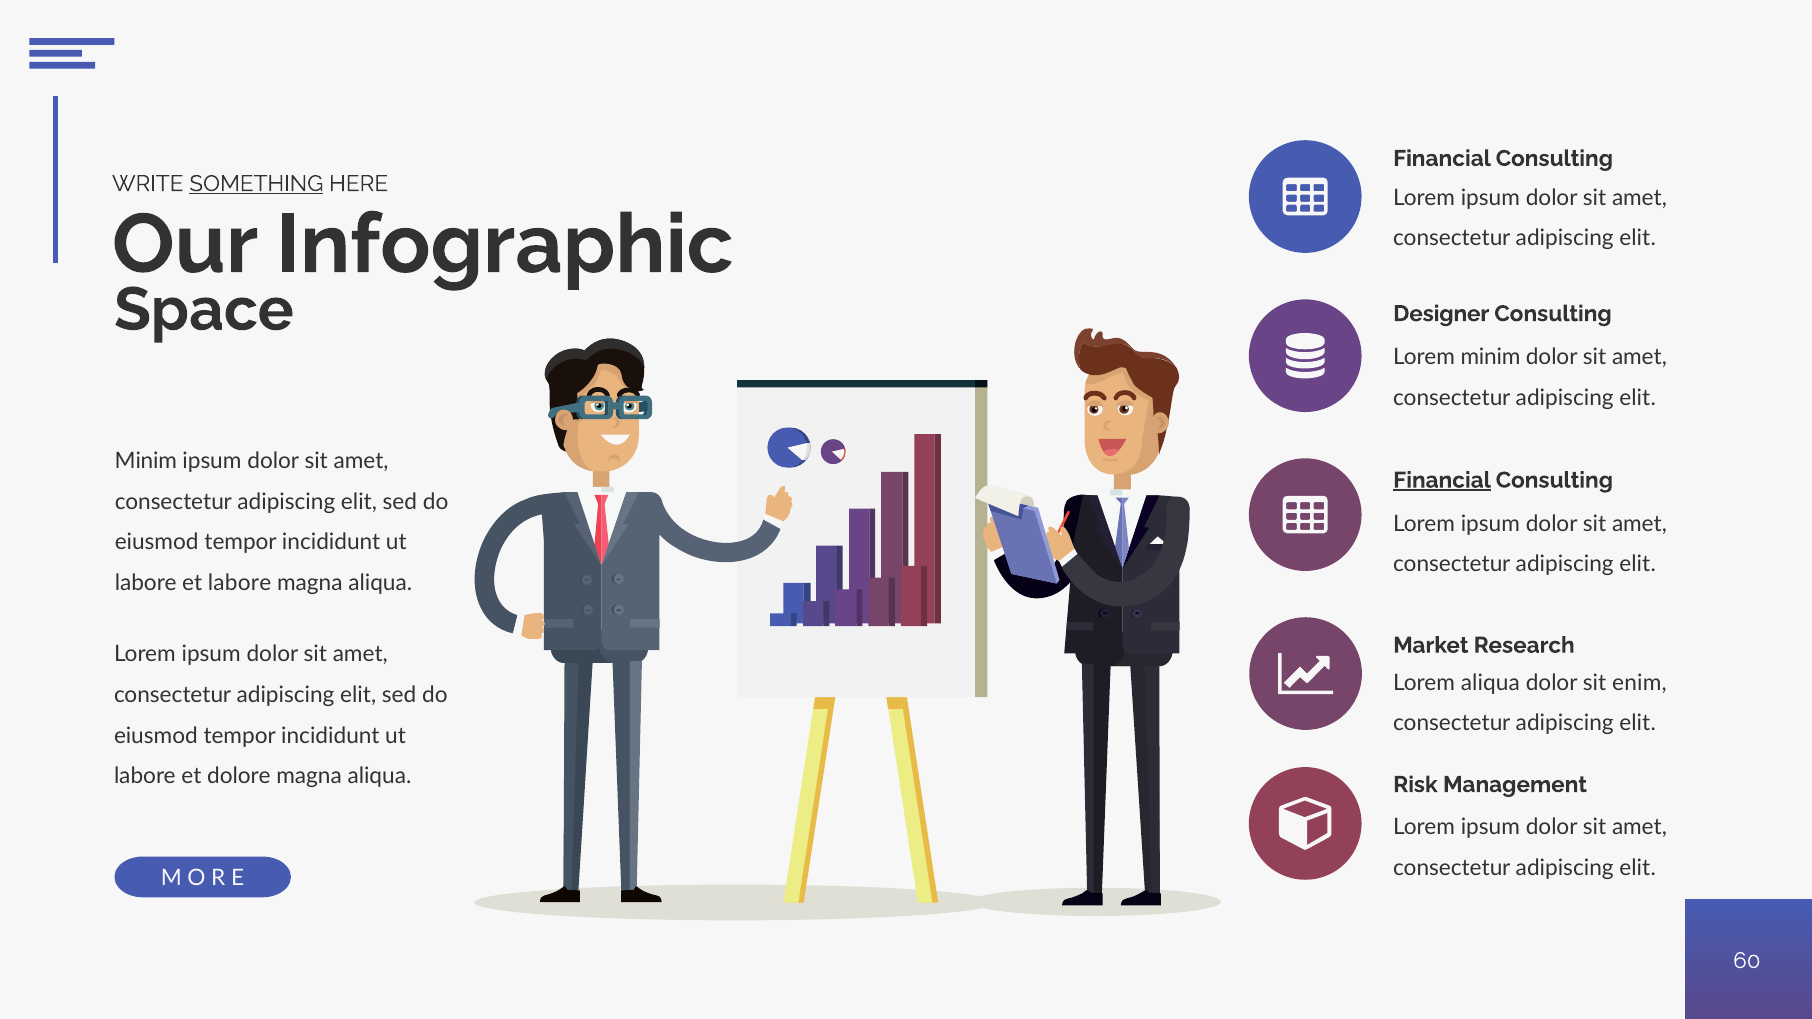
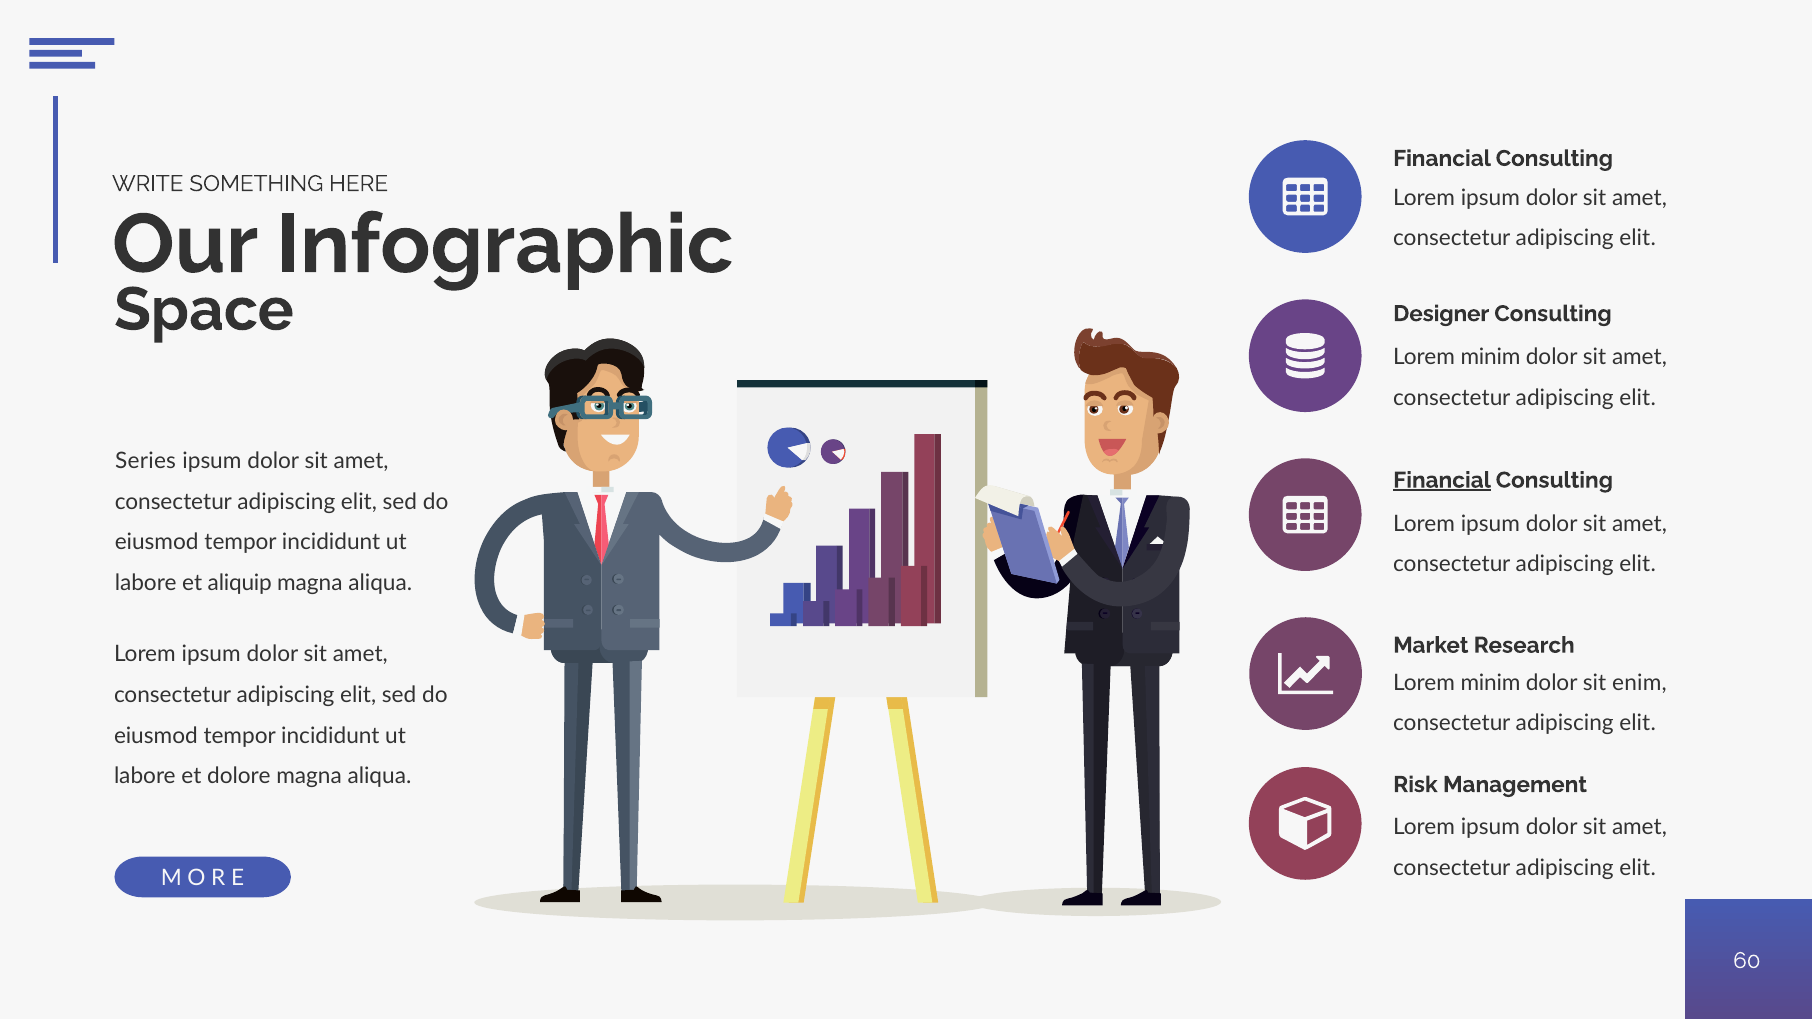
SOMETHING underline: present -> none (256, 184)
Minim: Minim -> Series (146, 461)
et labore: labore -> aliquip (240, 583)
aliqua: aliqua -> minim (1491, 683)
